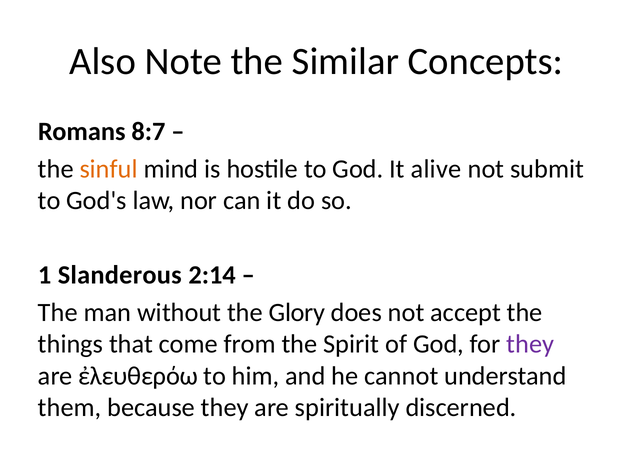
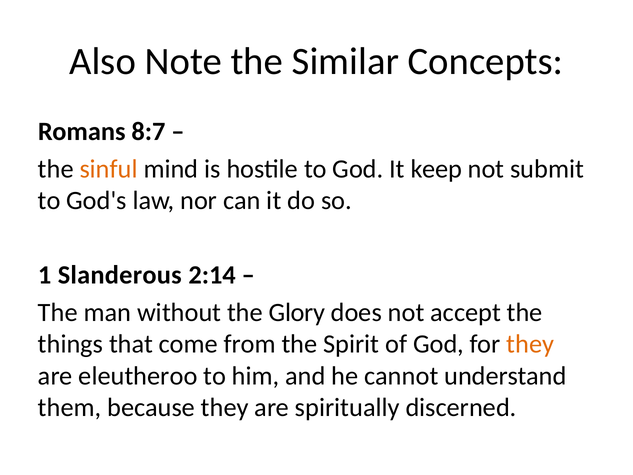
alive: alive -> keep (436, 169)
they colour: purple -> orange (530, 344)
ἐλευθερόω: ἐλευθερόω -> eleutheroo (138, 376)
